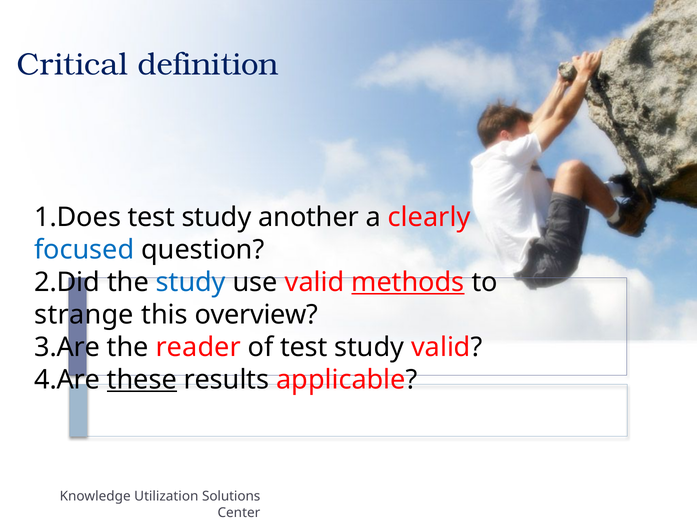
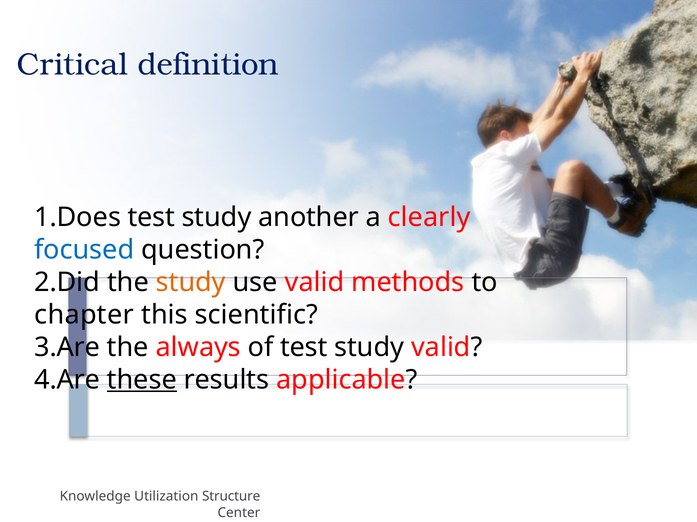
study colour: blue -> orange (191, 283)
methods underline: present -> none (408, 283)
strange: strange -> chapter (84, 315)
overview: overview -> scientific (256, 315)
reader: reader -> always (198, 348)
Solutions: Solutions -> Structure (231, 497)
